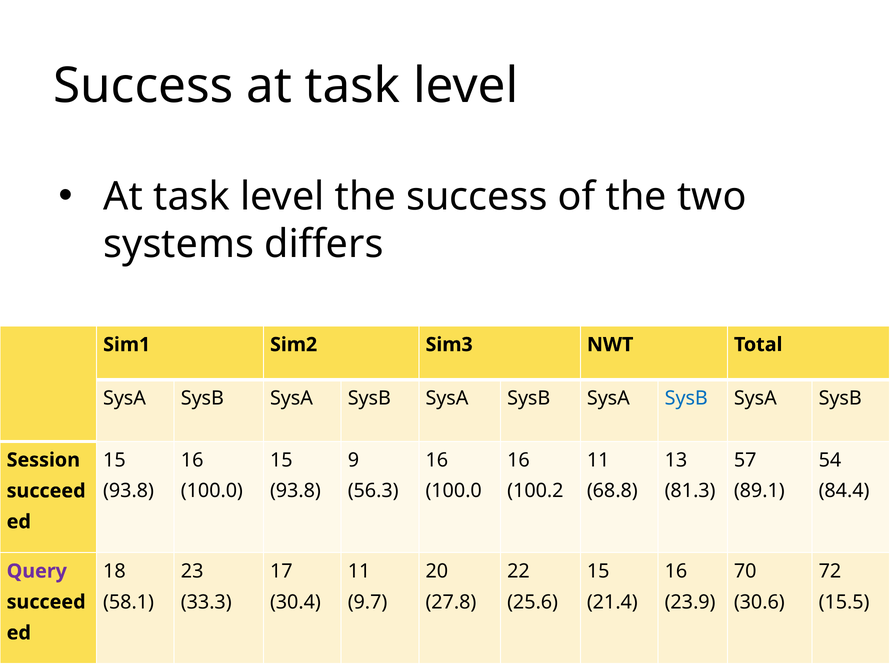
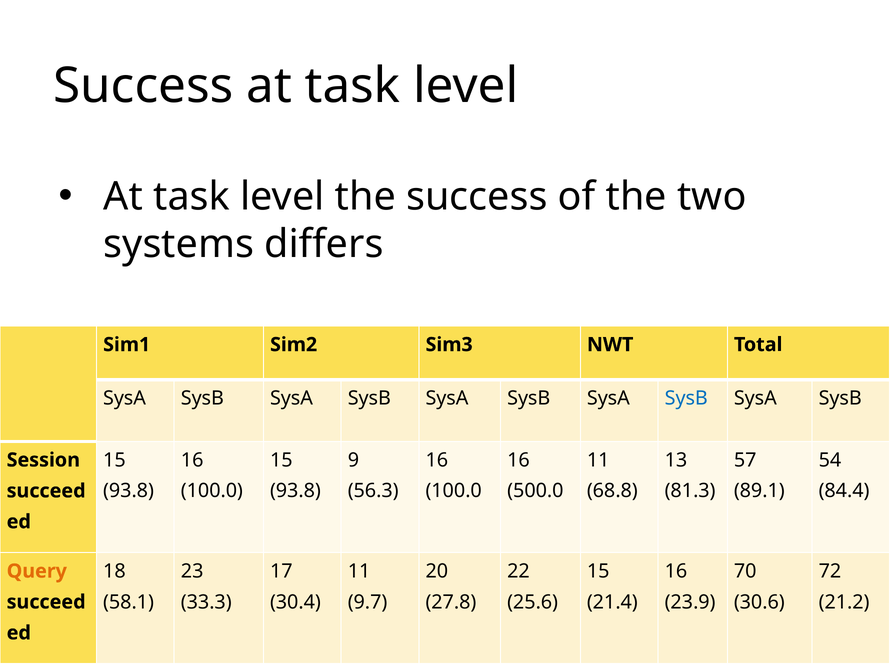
100.2: 100.2 -> 500.0 (535, 491)
Query colour: purple -> orange (37, 571)
15.5: 15.5 -> 21.2 (844, 602)
